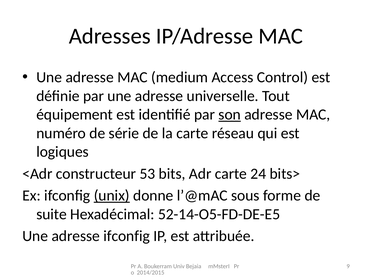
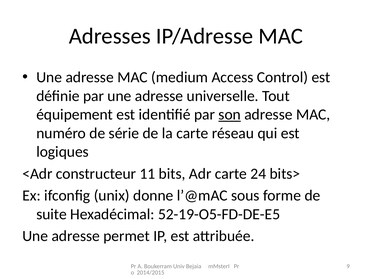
53: 53 -> 11 (147, 174)
unix underline: present -> none (112, 196)
52-14-O5-FD-DE-E5: 52-14-O5-FD-DE-E5 -> 52-19-O5-FD-DE-E5 (219, 214)
adresse ifconfig: ifconfig -> permet (127, 236)
